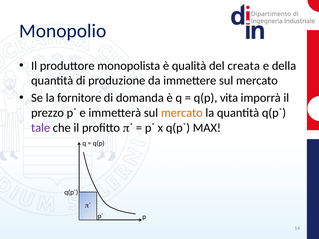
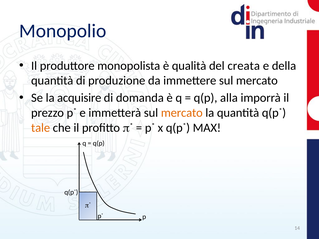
fornitore: fornitore -> acquisire (79, 98)
vita: vita -> alla (229, 98)
tale colour: purple -> orange (41, 128)
